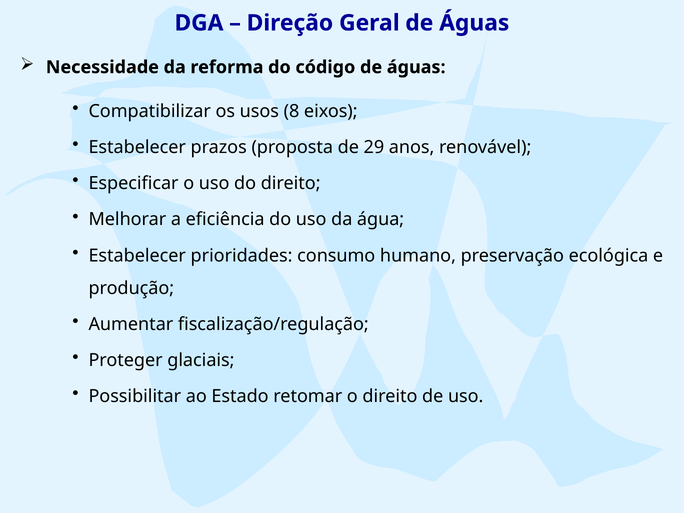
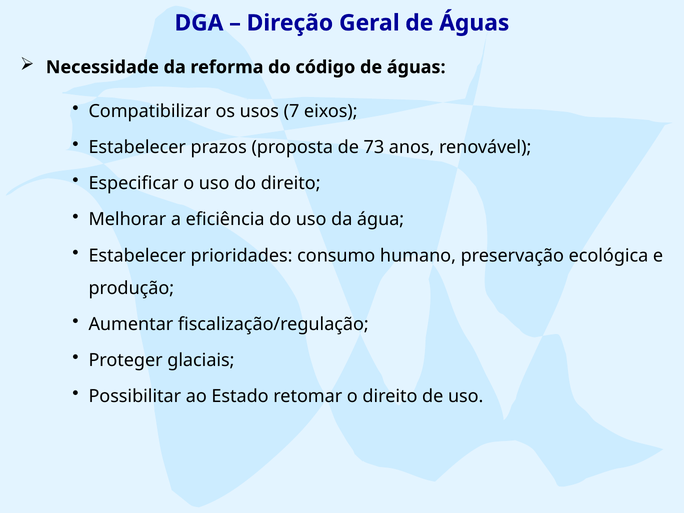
8: 8 -> 7 (291, 111)
29: 29 -> 73 (374, 147)
